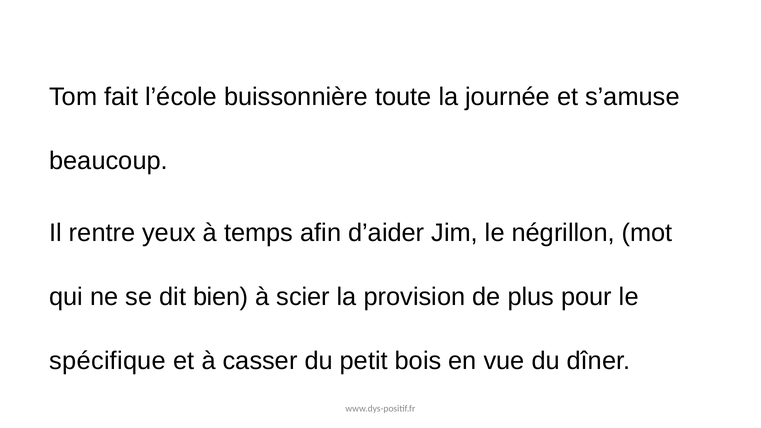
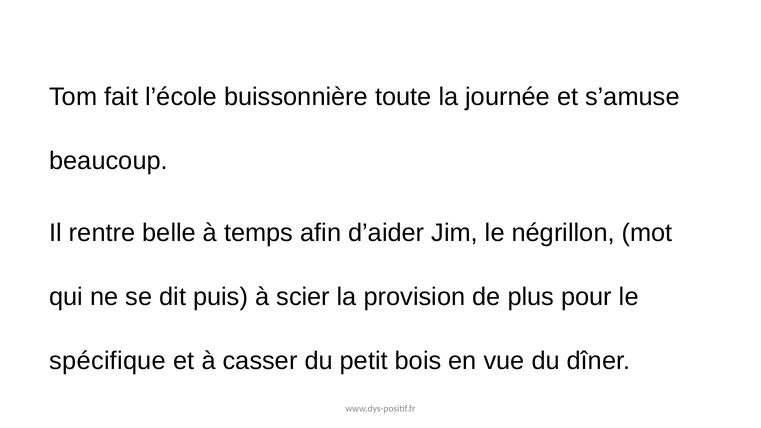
yeux: yeux -> belle (169, 233)
bien: bien -> puis (221, 297)
